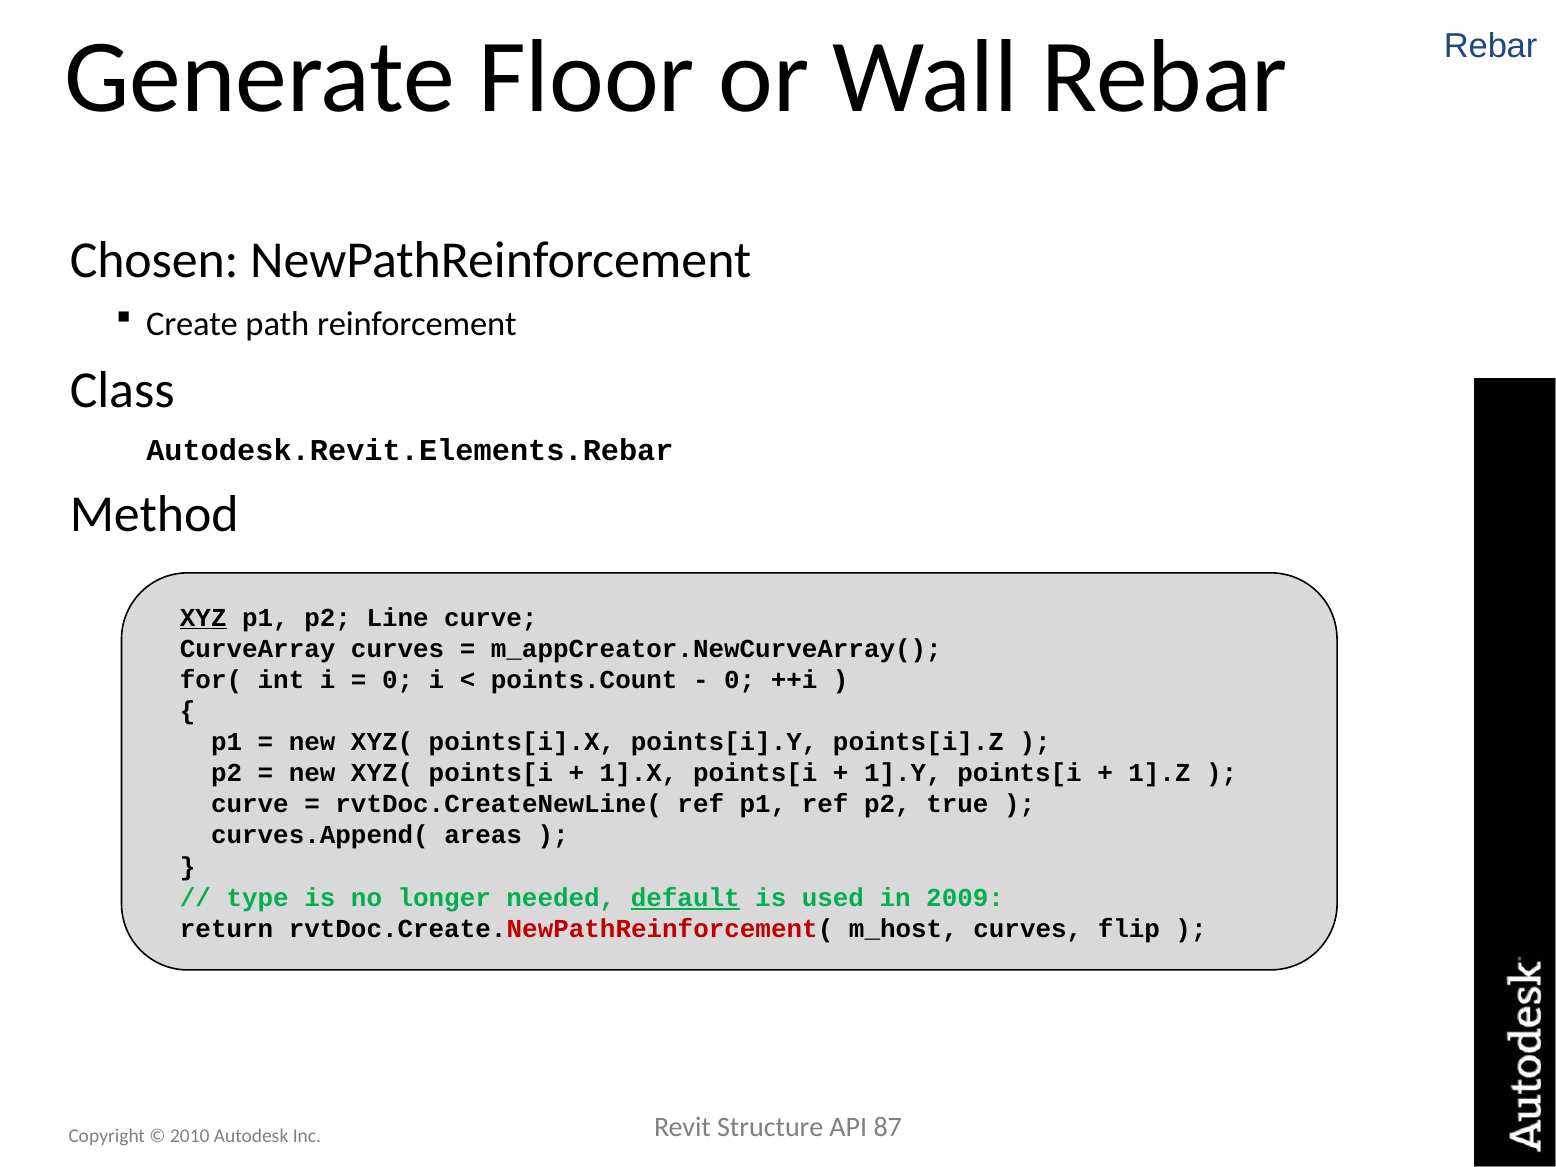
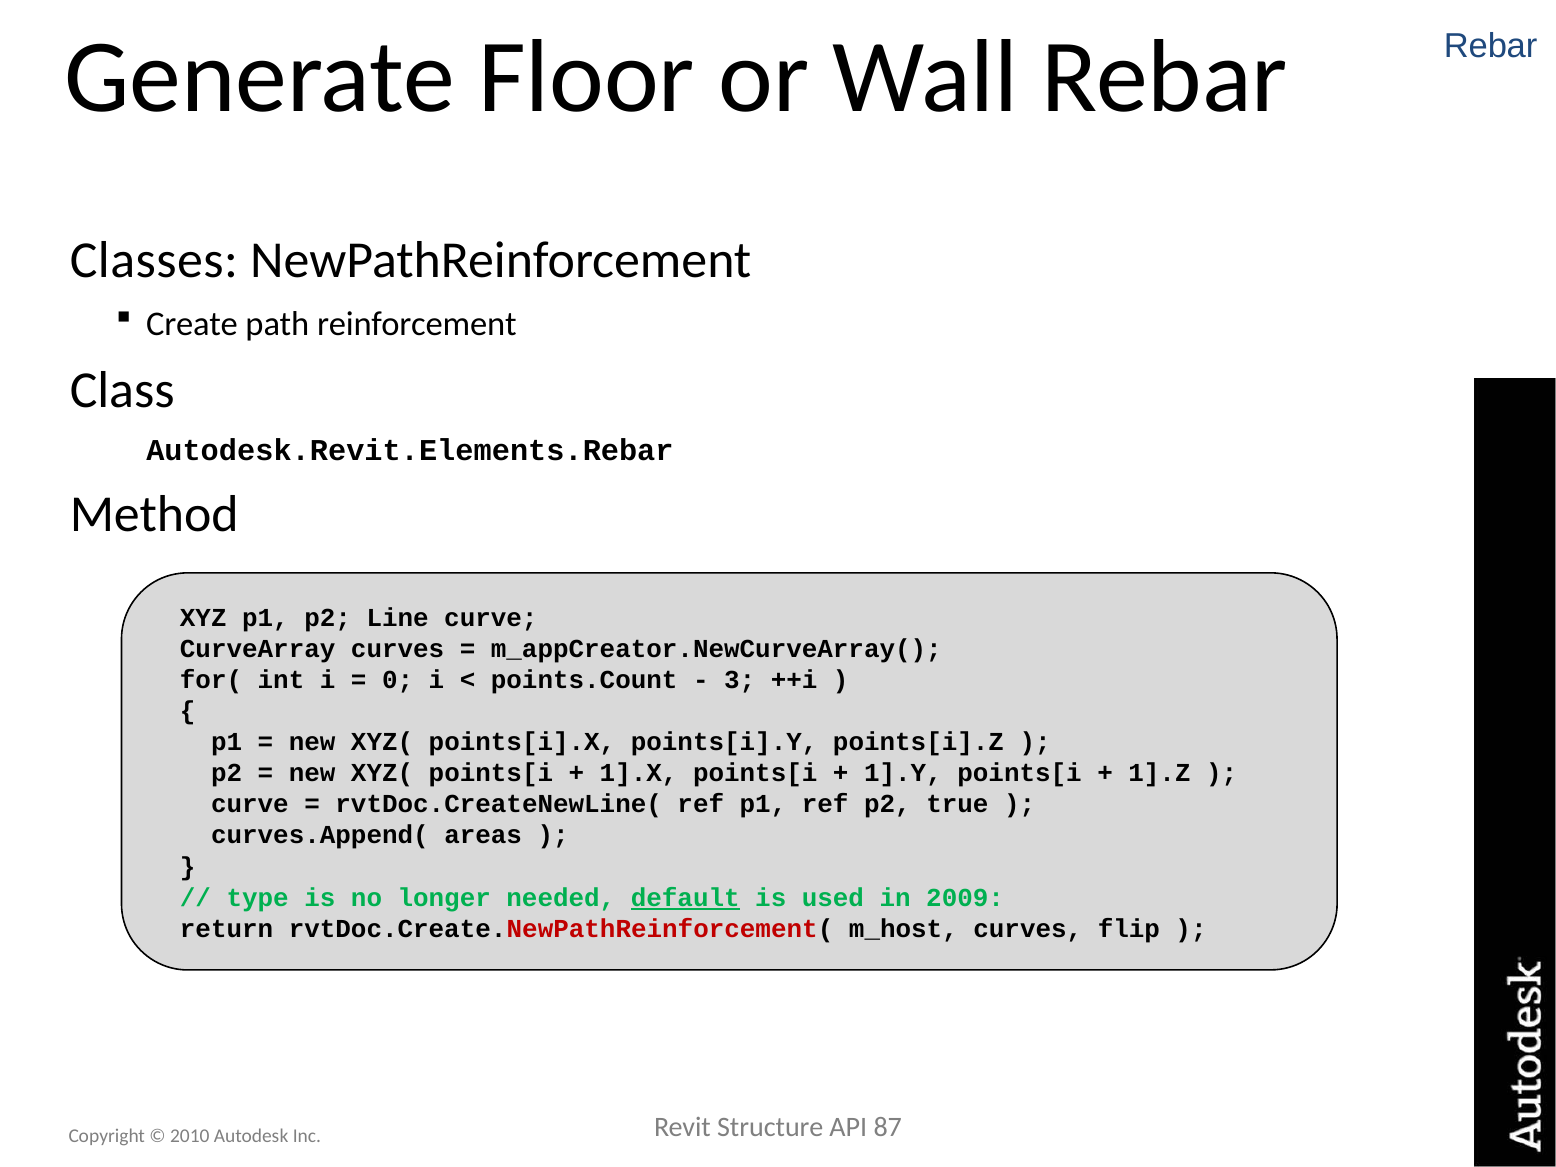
Chosen: Chosen -> Classes (154, 260)
XYZ underline: present -> none (203, 618)
0: 0 -> 3 (740, 680)
